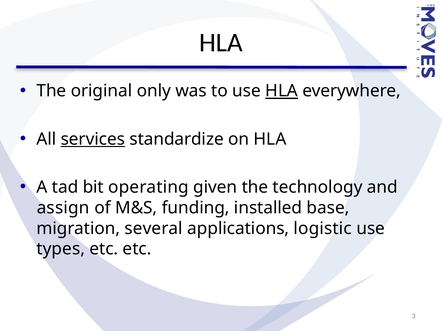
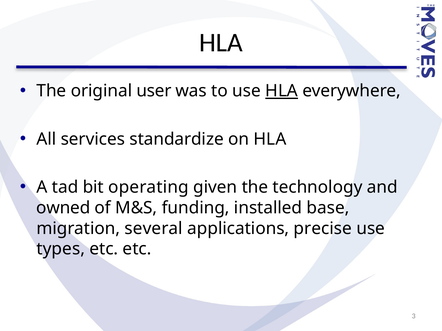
only: only -> user (154, 91)
services underline: present -> none (93, 139)
assign: assign -> owned (63, 208)
logistic: logistic -> precise (323, 229)
